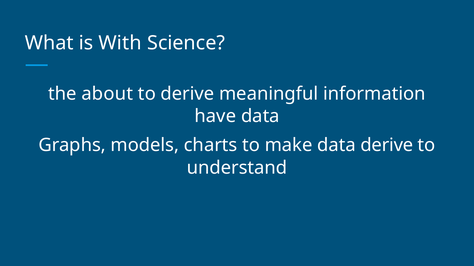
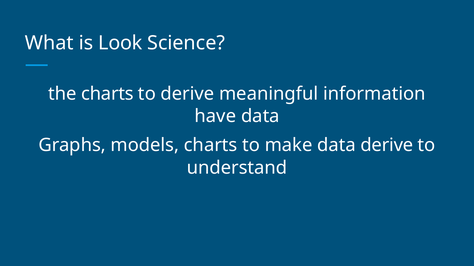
With: With -> Look (120, 43)
the about: about -> charts (107, 94)
